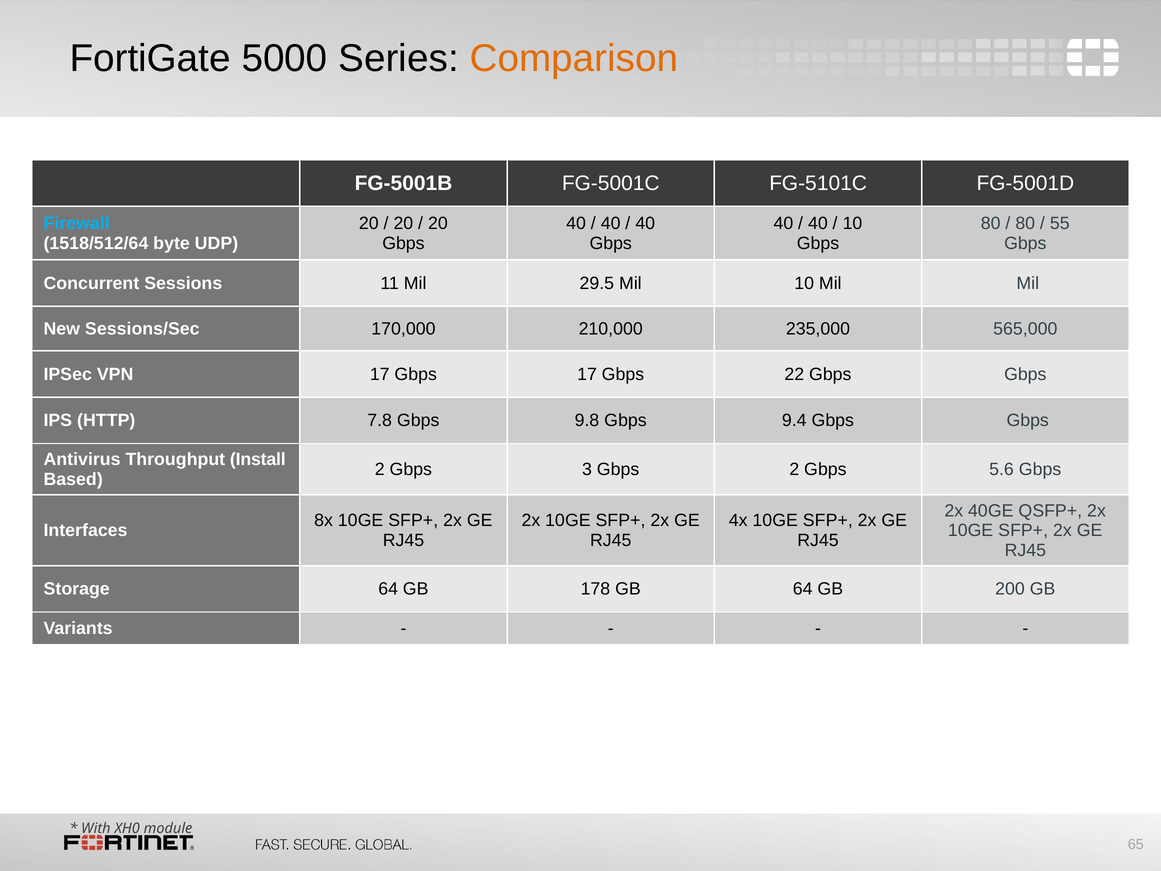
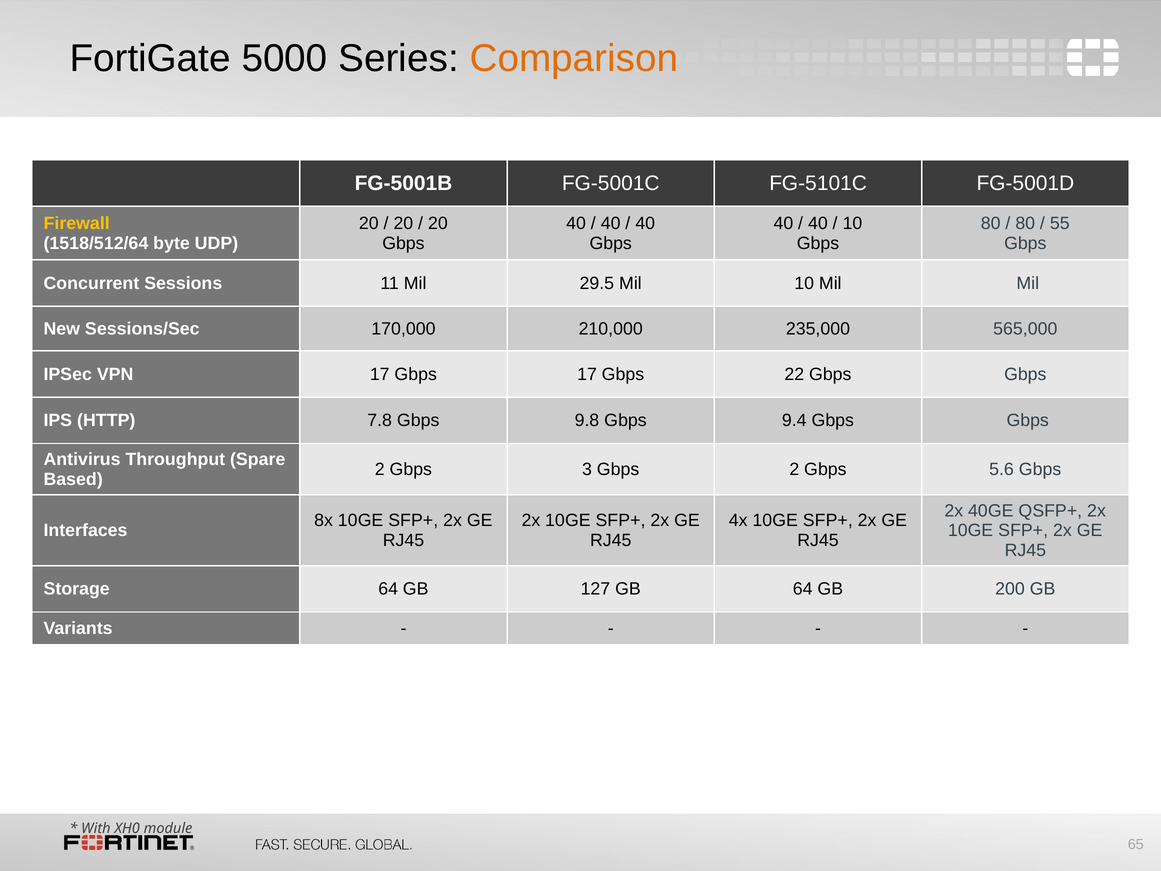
Firewall colour: light blue -> yellow (77, 224)
Install: Install -> Spare (258, 459)
178: 178 -> 127 (595, 589)
